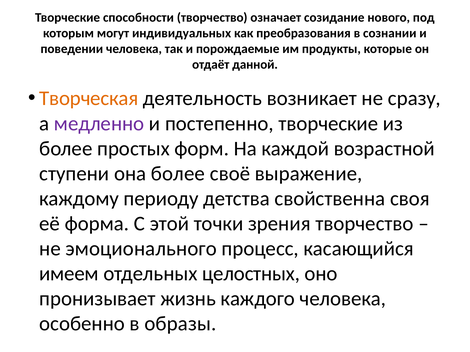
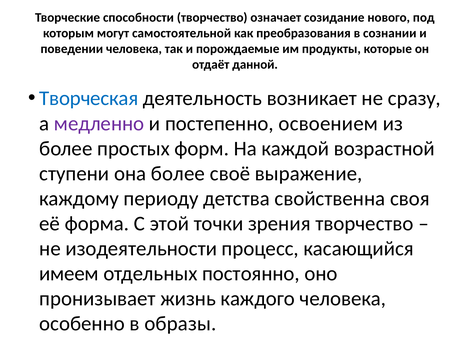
индивидуальных: индивидуальных -> самостоятельной (182, 33)
Творческая colour: orange -> blue (89, 99)
постепенно творческие: творческие -> освоением (328, 124)
эмоционального: эмоционального -> изодеятельности (141, 249)
целостных: целостных -> постоянно (251, 274)
